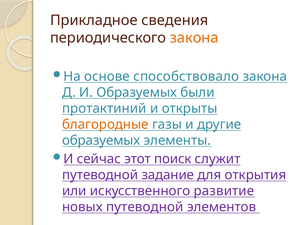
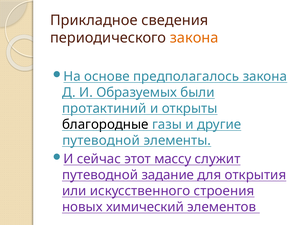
способствовало: способствовало -> предполагалось (186, 76)
благородные colour: orange -> black (105, 124)
образуемых: образуемых -> путеводной (101, 140)
поиск: поиск -> массу (173, 159)
развитие: развитие -> строения (224, 191)
новых путеводной: путеводной -> химический (145, 207)
